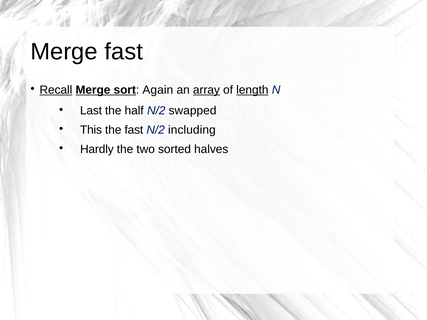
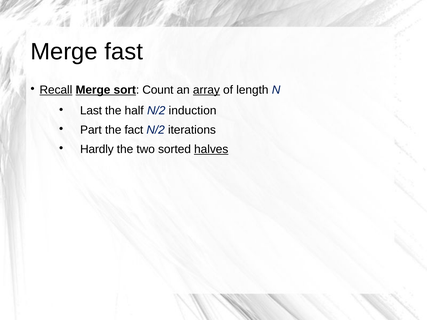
Again: Again -> Count (158, 90)
length underline: present -> none (252, 90)
swapped: swapped -> induction (193, 111)
This: This -> Part (91, 130)
the fast: fast -> fact (134, 130)
including: including -> iterations (192, 130)
halves underline: none -> present (211, 149)
